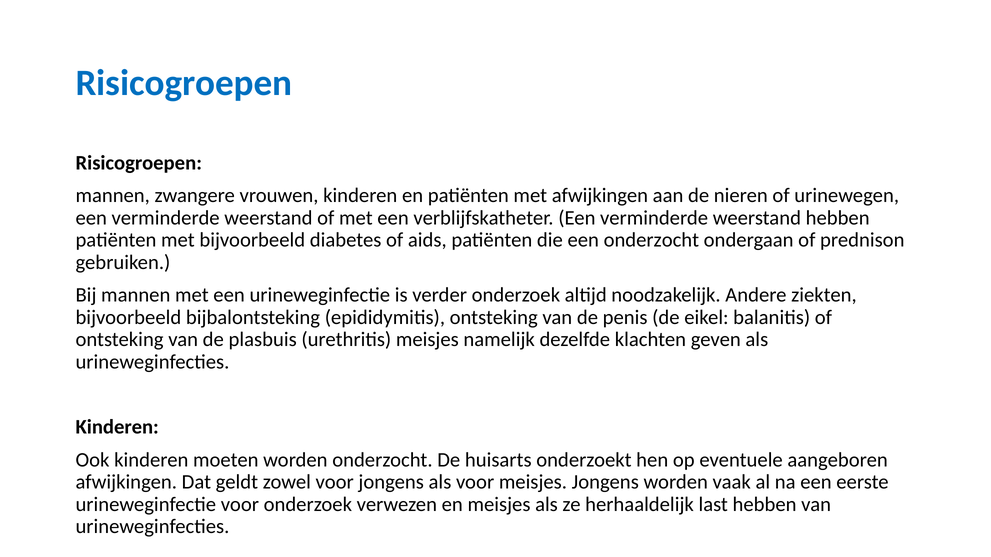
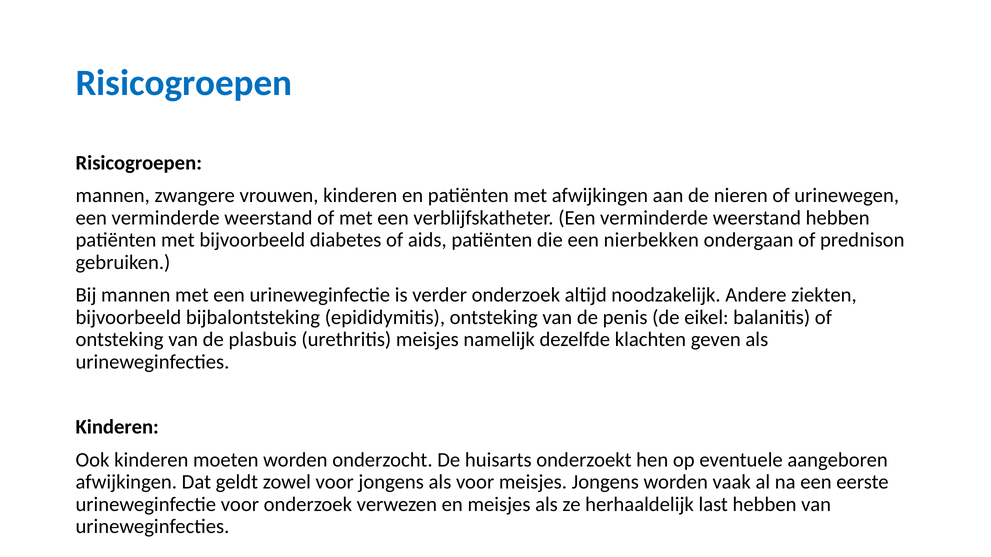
een onderzocht: onderzocht -> nierbekken (651, 240)
